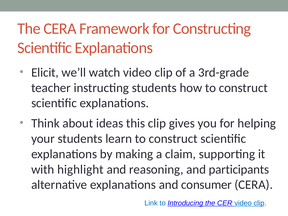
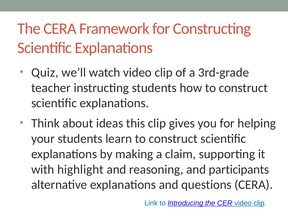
Elicit: Elicit -> Quiz (45, 72)
consumer: consumer -> questions (206, 185)
